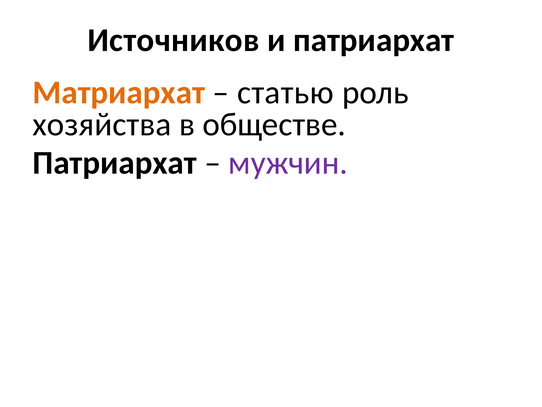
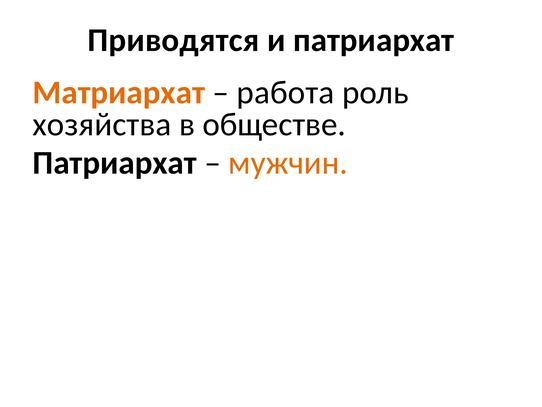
Источников: Источников -> Приводятся (173, 40)
статью: статью -> работа (285, 92)
мужчин colour: purple -> orange (288, 163)
